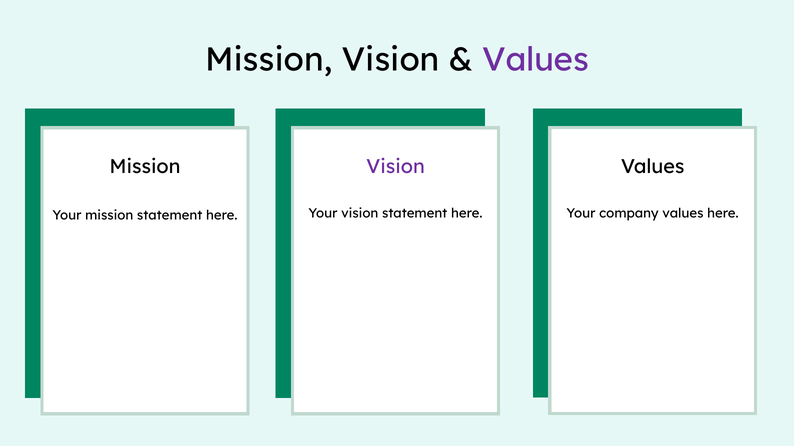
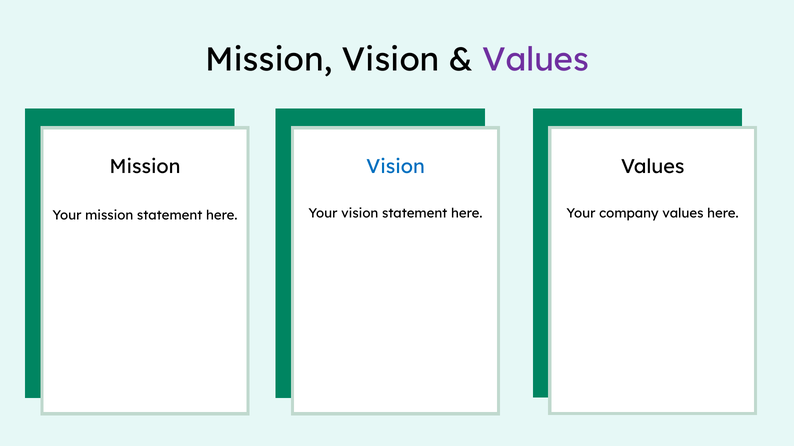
Vision colour: purple -> blue (396, 167)
